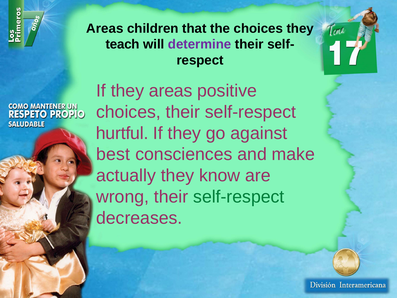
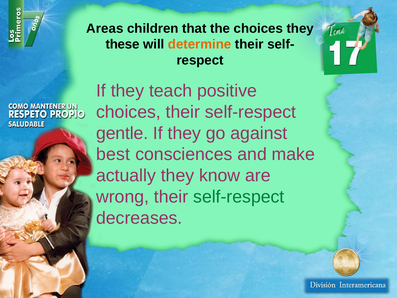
teach: teach -> these (123, 44)
determine colour: purple -> orange (200, 44)
they areas: areas -> teach (171, 91)
hurtful: hurtful -> gentle (122, 133)
